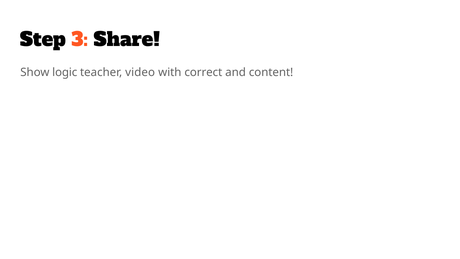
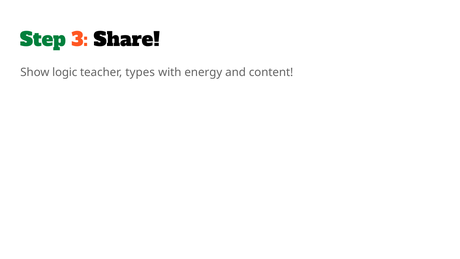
Step colour: black -> green (43, 40)
video: video -> types (140, 72)
correct: correct -> energy (203, 72)
